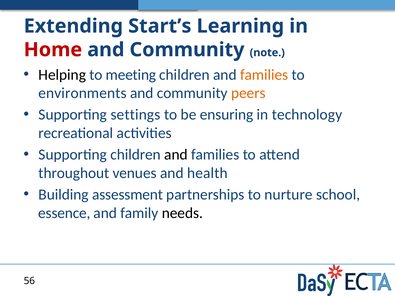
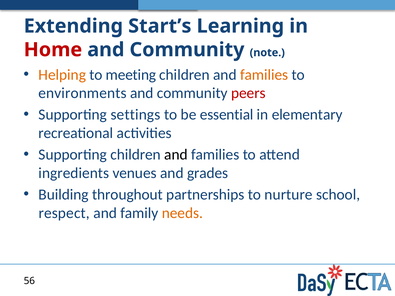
Helping colour: black -> orange (62, 75)
peers colour: orange -> red (248, 93)
ensuring: ensuring -> essential (227, 115)
technology: technology -> elementary (307, 115)
throughout: throughout -> ingredients (74, 173)
health: health -> grades (208, 173)
assessment: assessment -> throughout (127, 195)
essence: essence -> respect (64, 213)
needs colour: black -> orange (182, 213)
